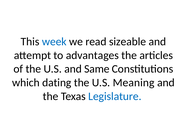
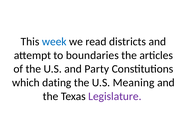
sizeable: sizeable -> districts (128, 42)
advantages: advantages -> boundaries (92, 55)
Same: Same -> Party (97, 69)
Legislature colour: blue -> purple (115, 96)
